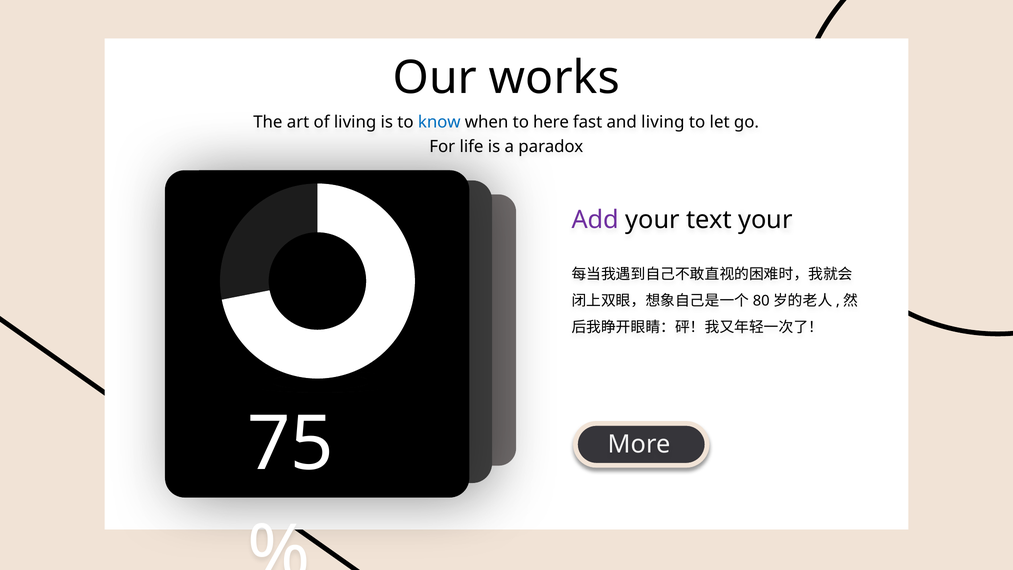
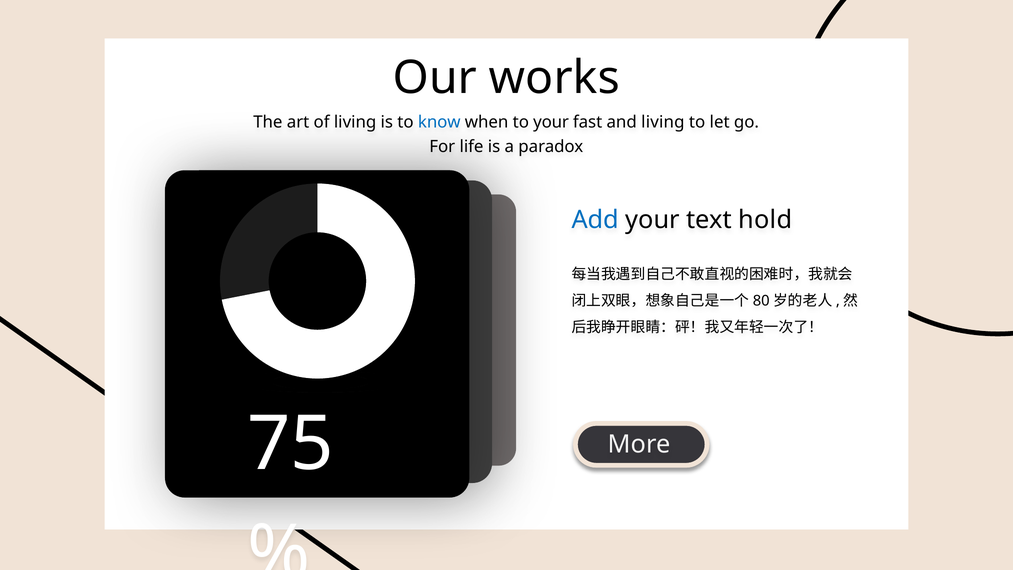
to here: here -> your (551, 122)
Add colour: purple -> blue (595, 220)
text your: your -> hold (765, 220)
